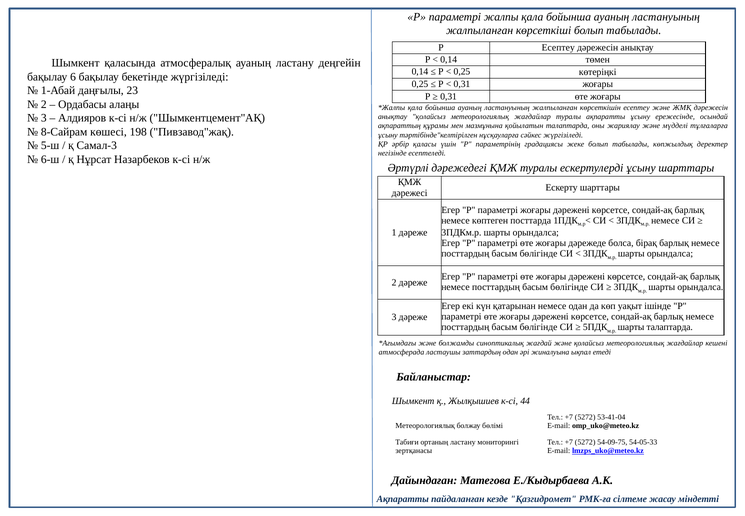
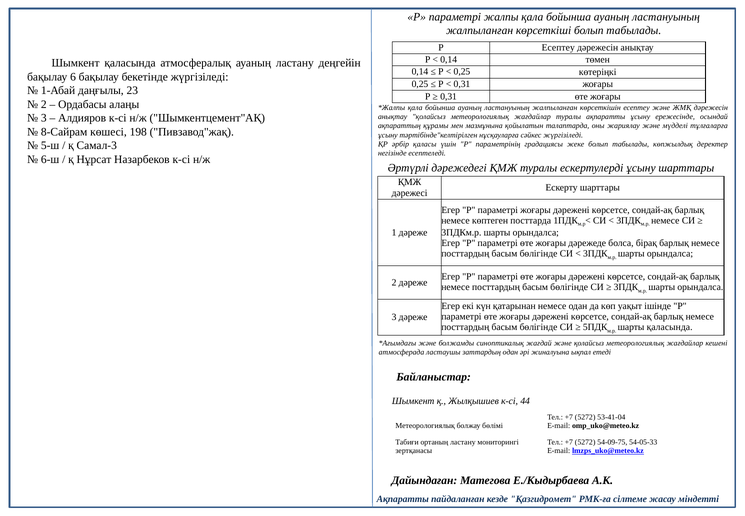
шарты талаптарда: талаптарда -> қаласында (670, 327)
